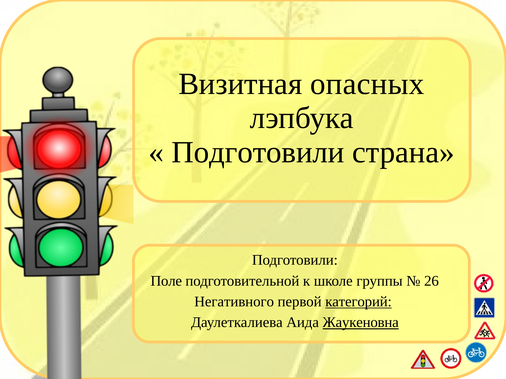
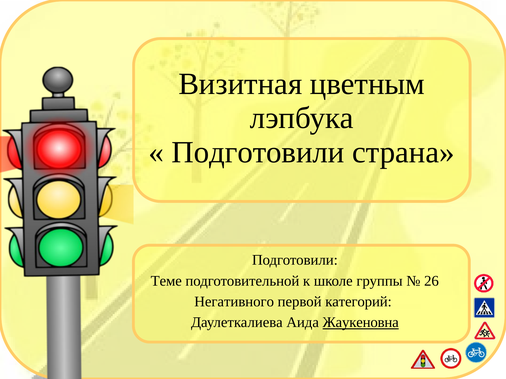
опасных: опасных -> цветным (367, 84)
Поле: Поле -> Теме (166, 281)
категорий underline: present -> none (358, 302)
